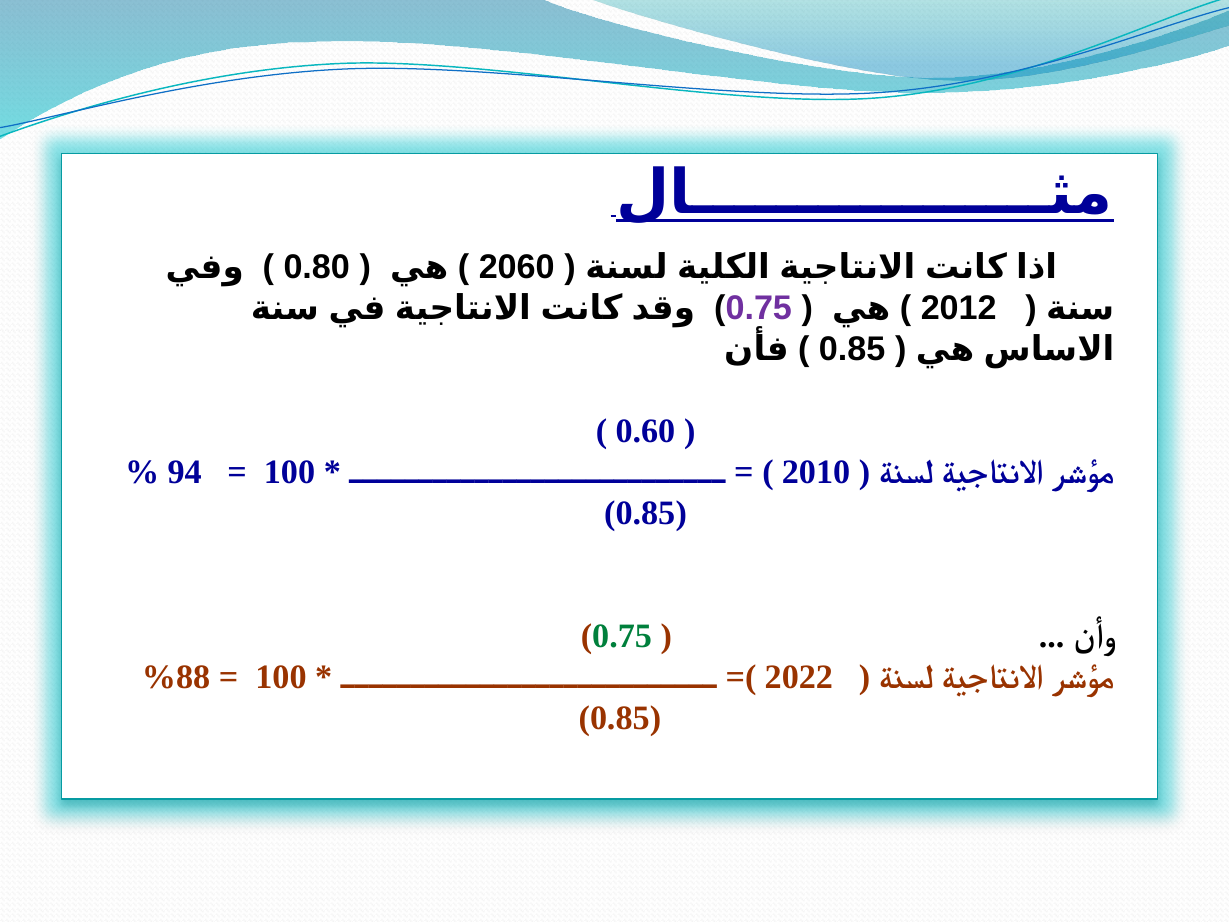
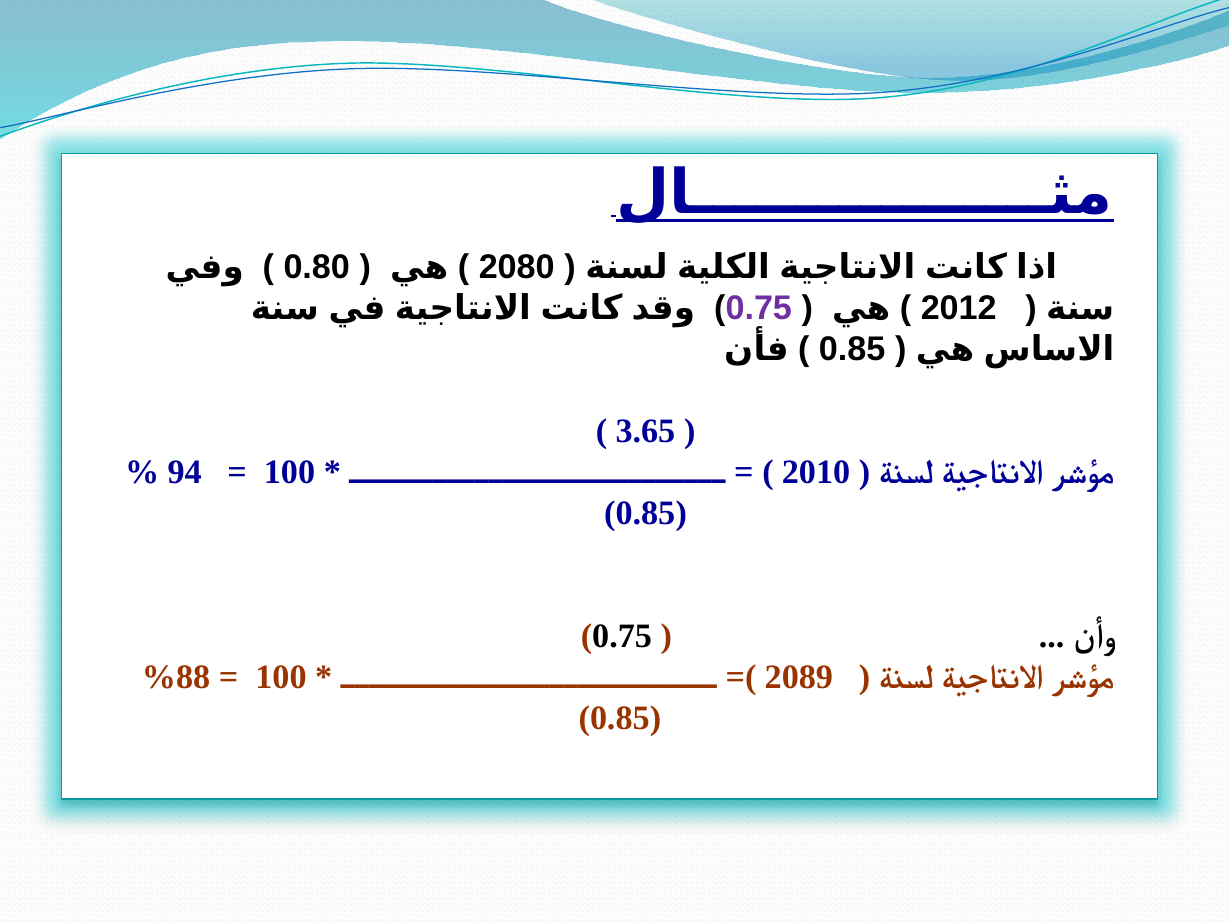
2060: 2060 -> 2080 (517, 267)
0.60: 0.60 -> 3.65 (645, 431)
0.75 colour: green -> black (622, 636)
2022: 2022 -> 2089 (799, 677)
